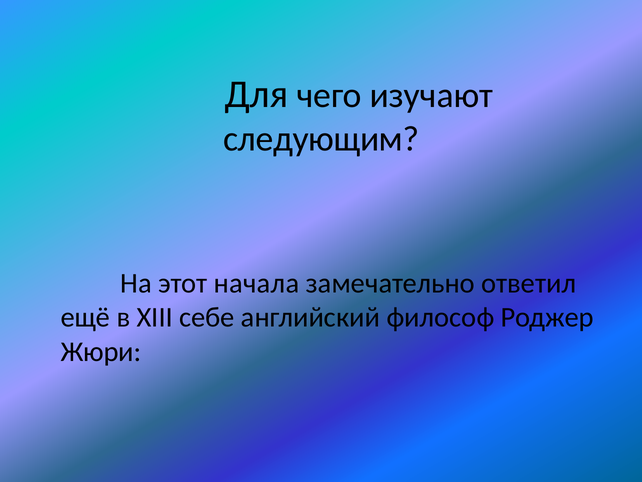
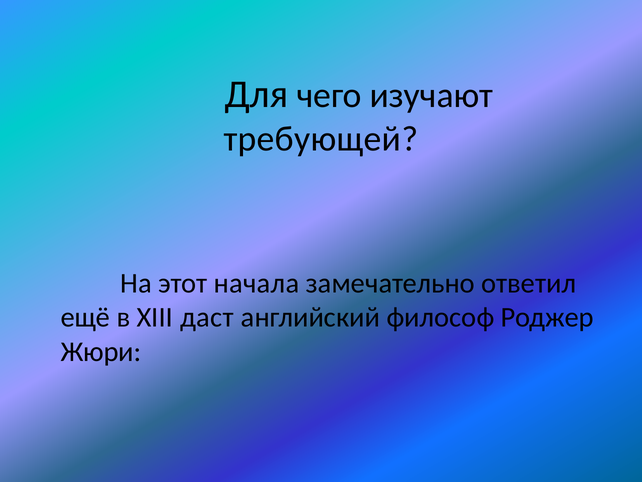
следующим: следующим -> требующей (321, 139)
себе: себе -> даст (207, 317)
